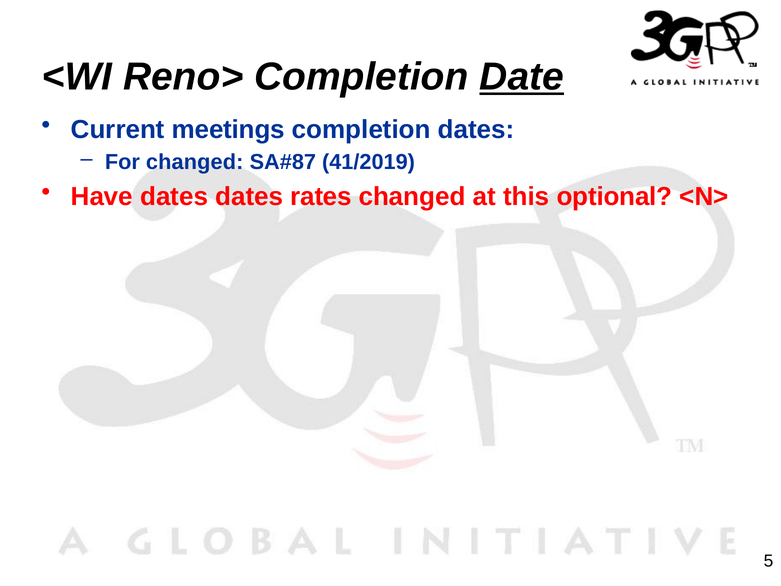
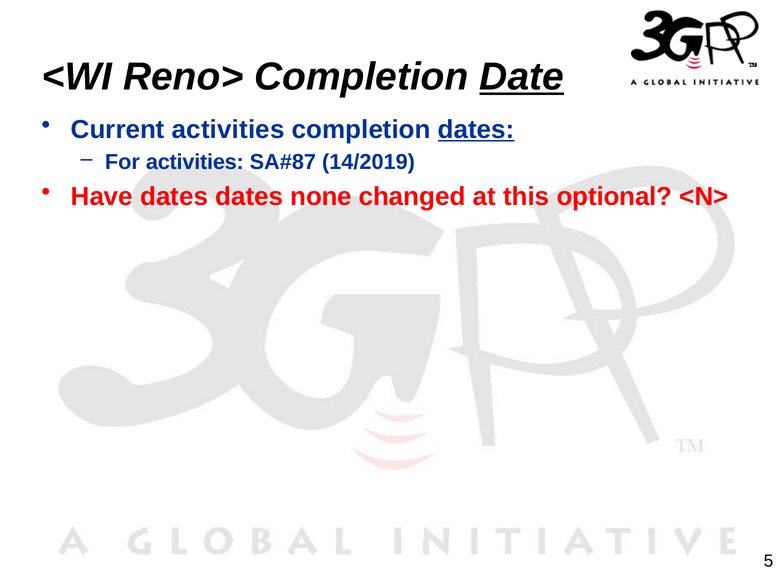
Current meetings: meetings -> activities (228, 130)
dates underline: none -> present (476, 130)
For changed: changed -> activities (195, 162)
41/2019: 41/2019 -> 14/2019 (369, 162)
rates: rates -> none (321, 196)
